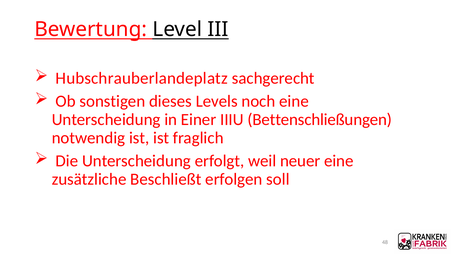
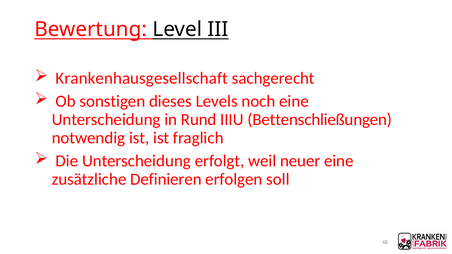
Hubschrauberlandeplatz: Hubschrauberlandeplatz -> Krankenhausgesellschaft (142, 78)
Einer: Einer -> Rund (199, 120)
Beschließt: Beschließt -> Definieren (166, 179)
